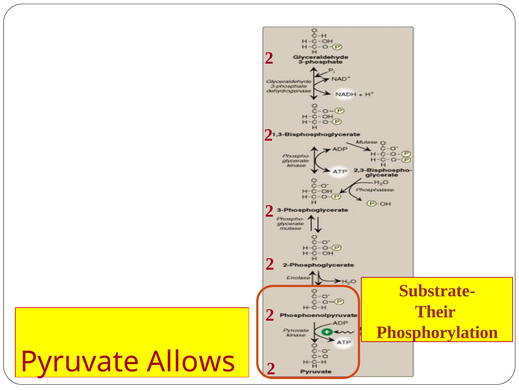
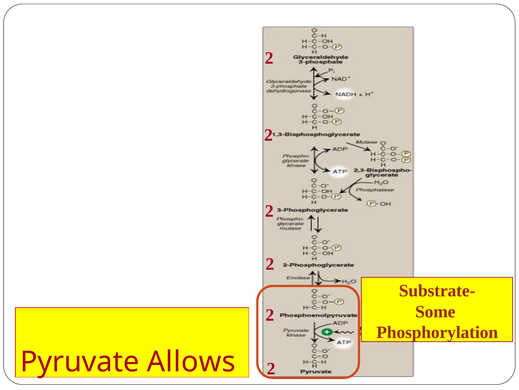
Their: Their -> Some (435, 311)
